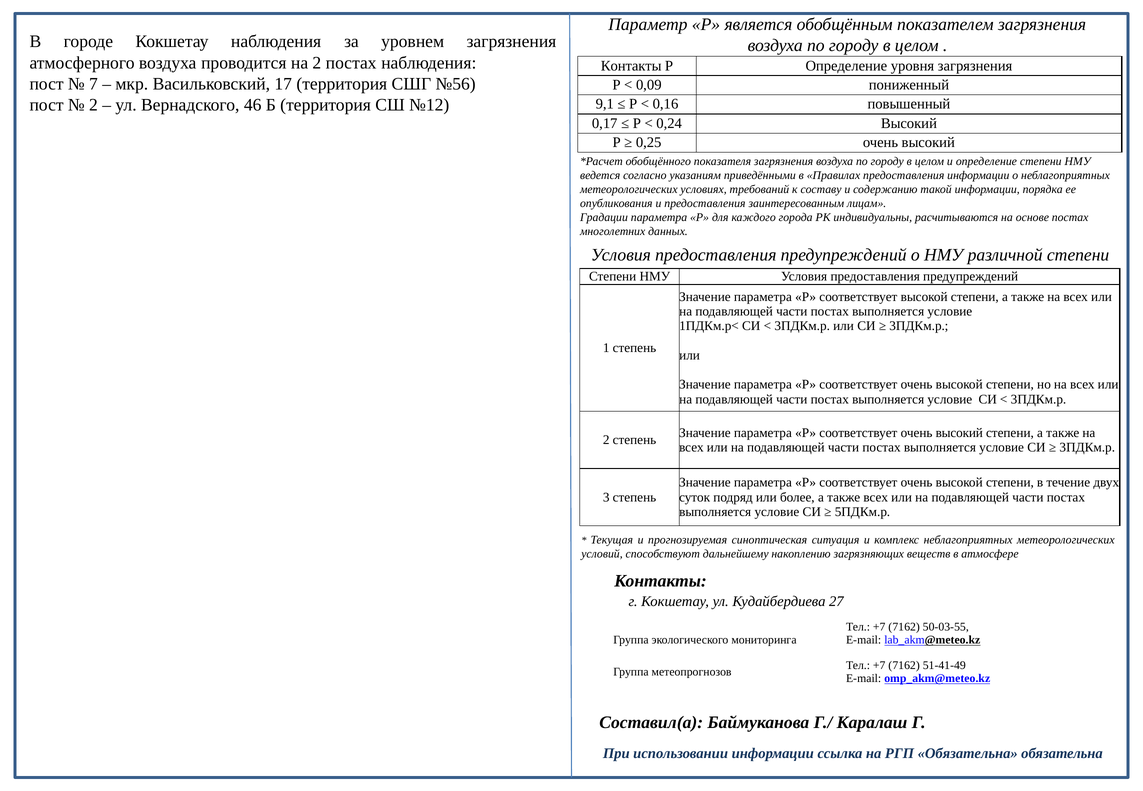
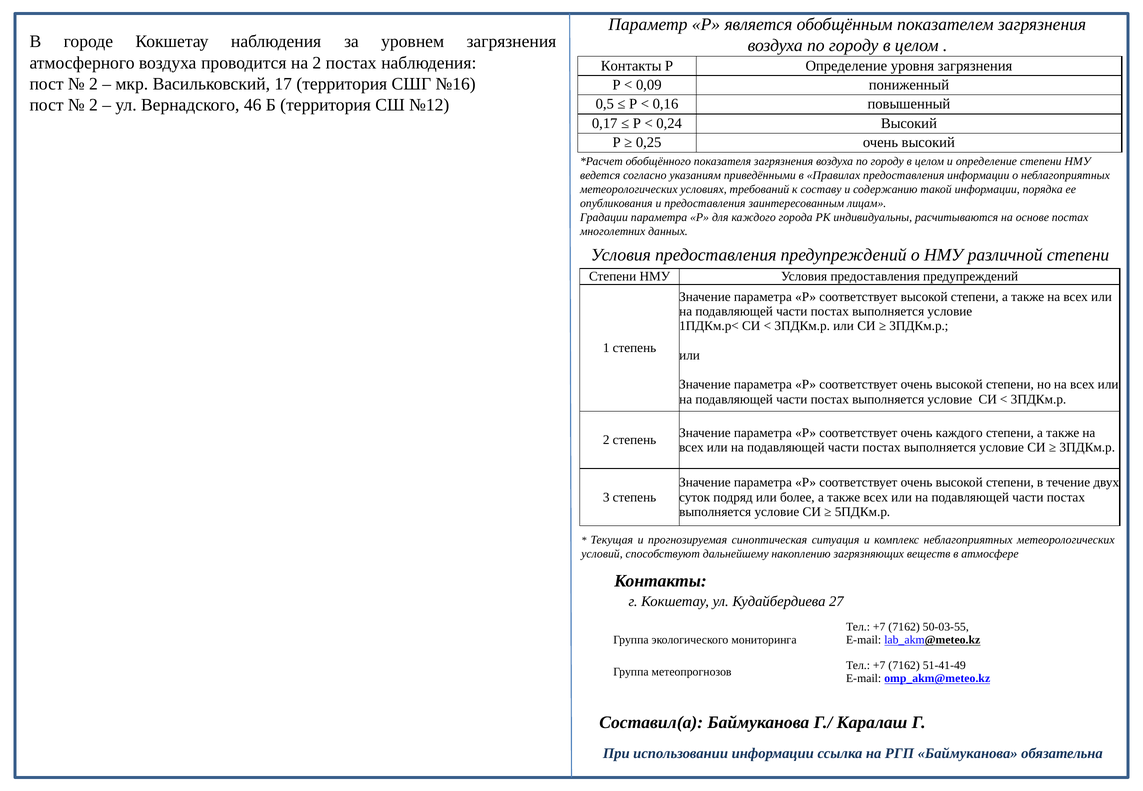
7: 7 -> 2 (93, 84)
№56: №56 -> №16 (456, 84)
9,1: 9,1 -> 0,5 (605, 104)
соответствует очень высокий: высокий -> каждого (959, 433)
РГП Обязательна: Обязательна -> Баймуканова (968, 754)
